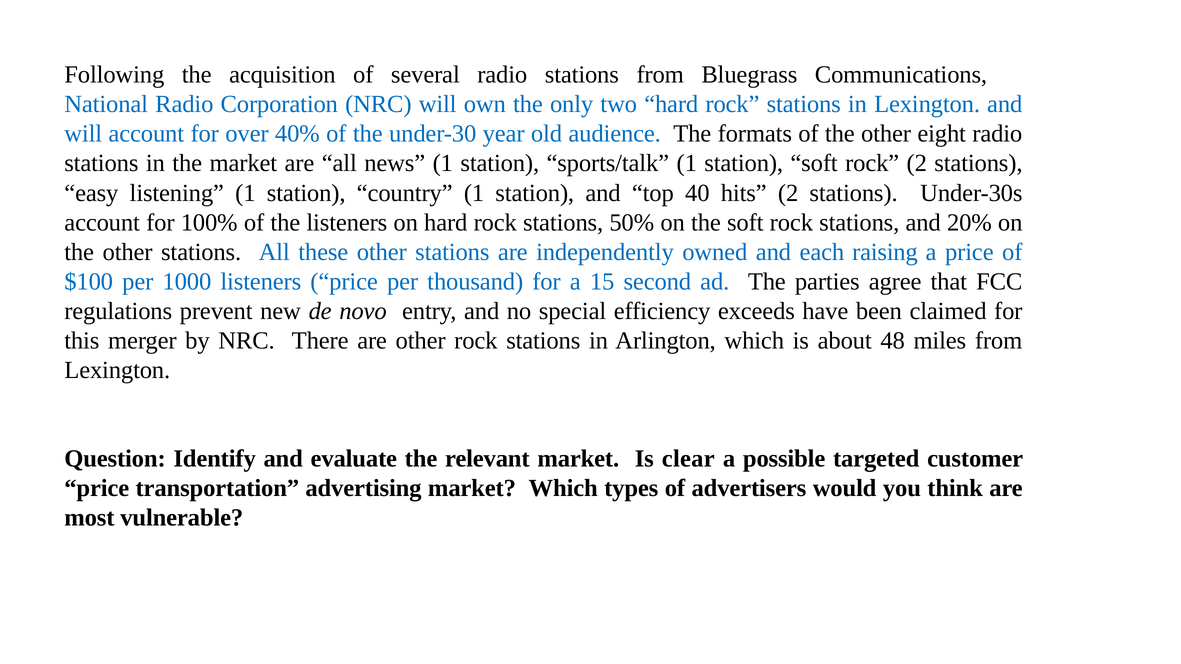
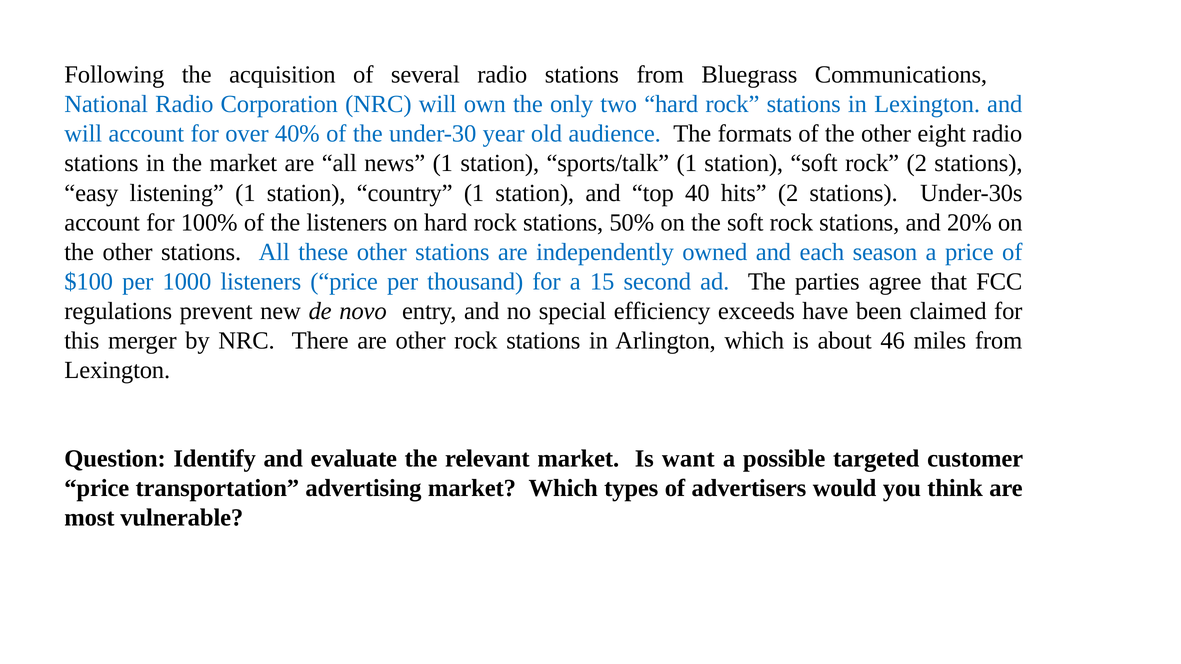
raising: raising -> season (885, 252)
48: 48 -> 46 (893, 341)
clear: clear -> want (688, 459)
